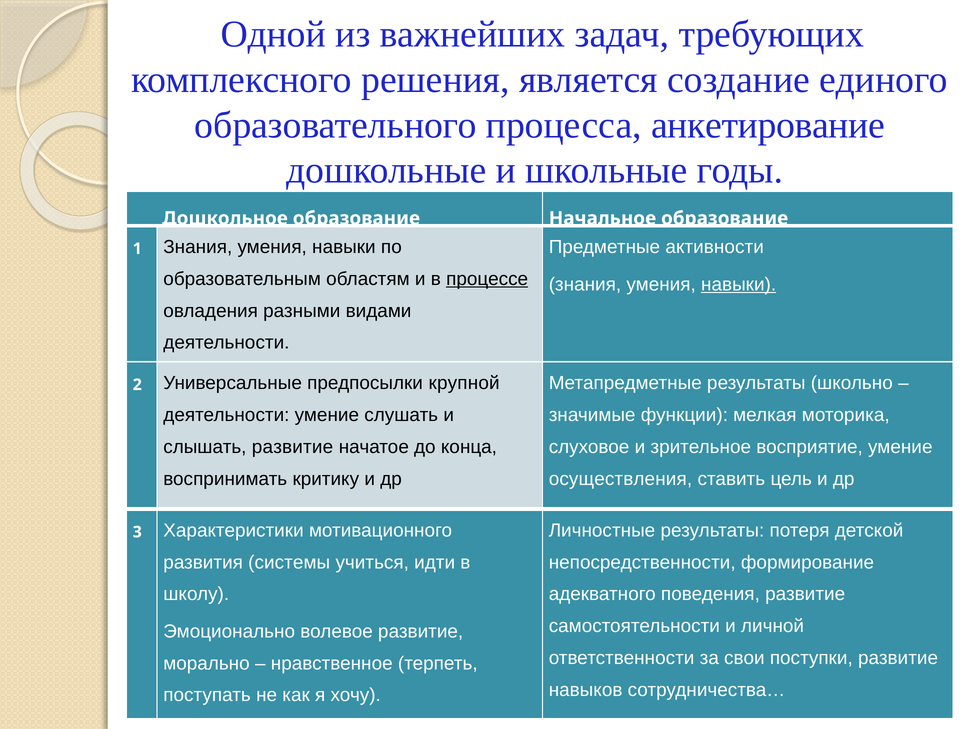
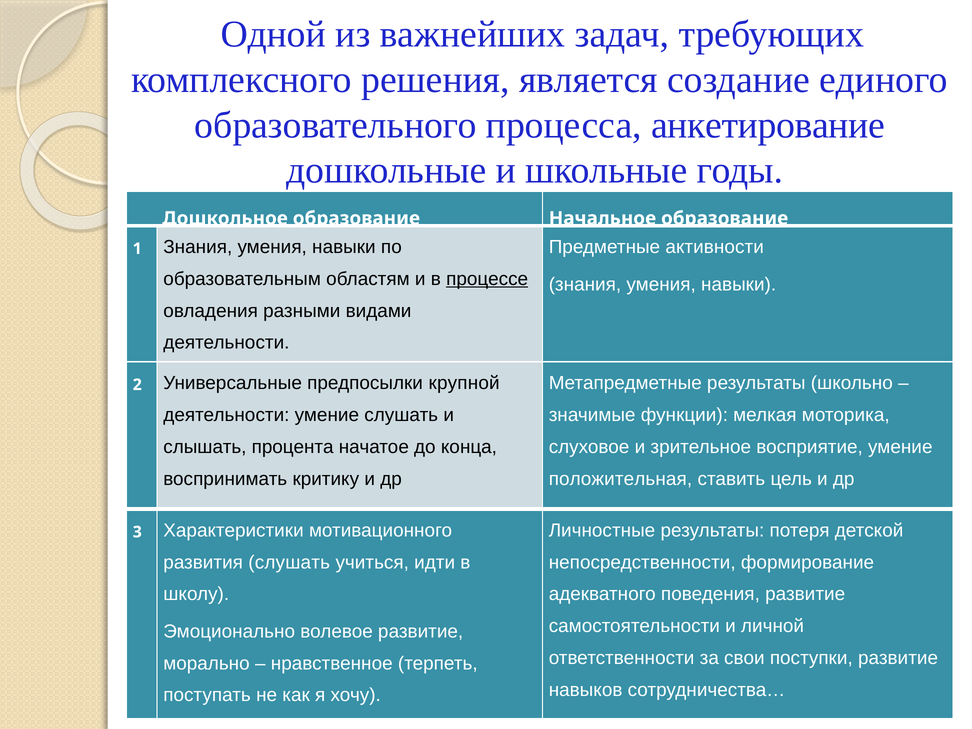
навыки underline: present -> none (739, 284)
слышать развитие: развитие -> процента (293, 447)
осуществления: осуществления -> положительная (620, 479)
развития системы: системы -> слушать (289, 562)
